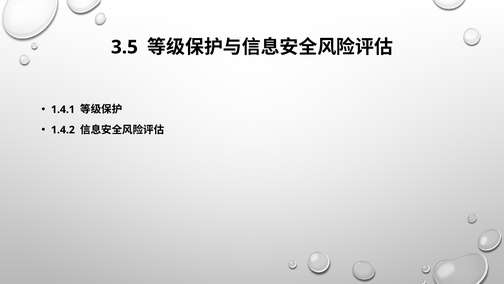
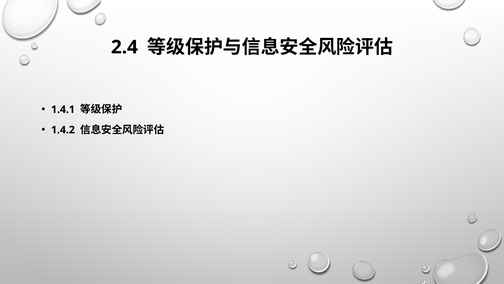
3.5: 3.5 -> 2.4 (124, 47)
